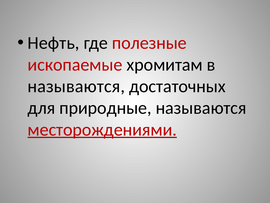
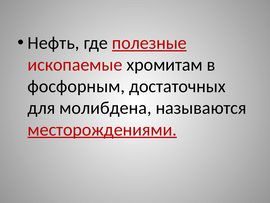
полезные underline: none -> present (149, 43)
называются: называются -> фосфорным (76, 86)
природные: природные -> молибдена (105, 108)
